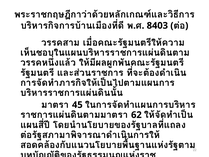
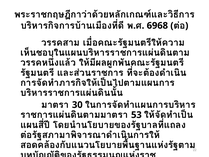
8403: 8403 -> 6968 (157, 26)
45: 45 -> 30 (77, 105)
62: 62 -> 53 (136, 115)
